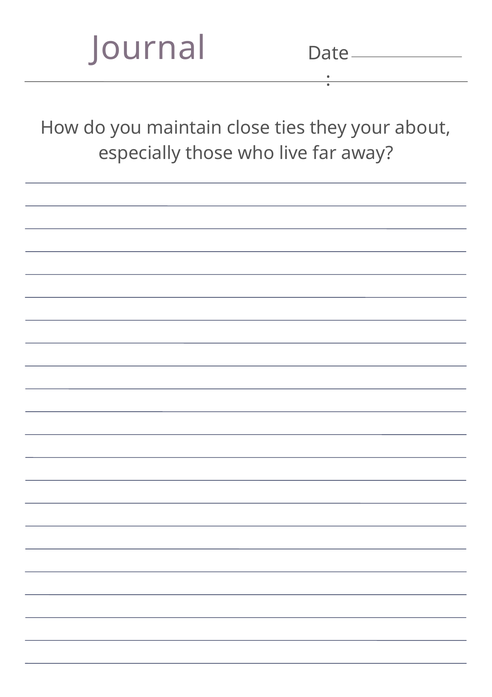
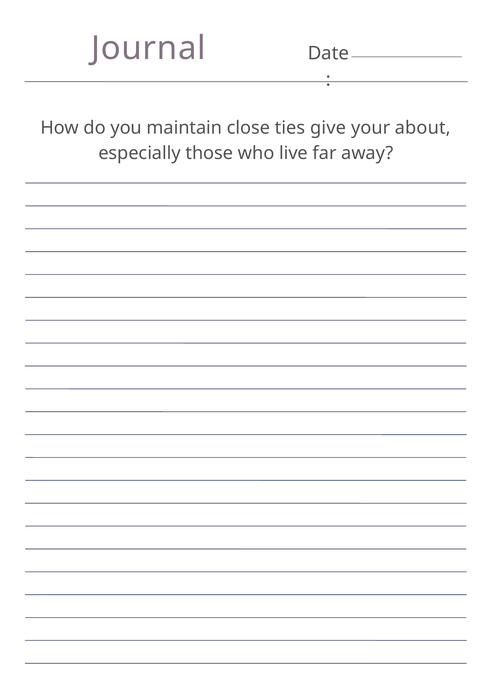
they: they -> give (328, 128)
